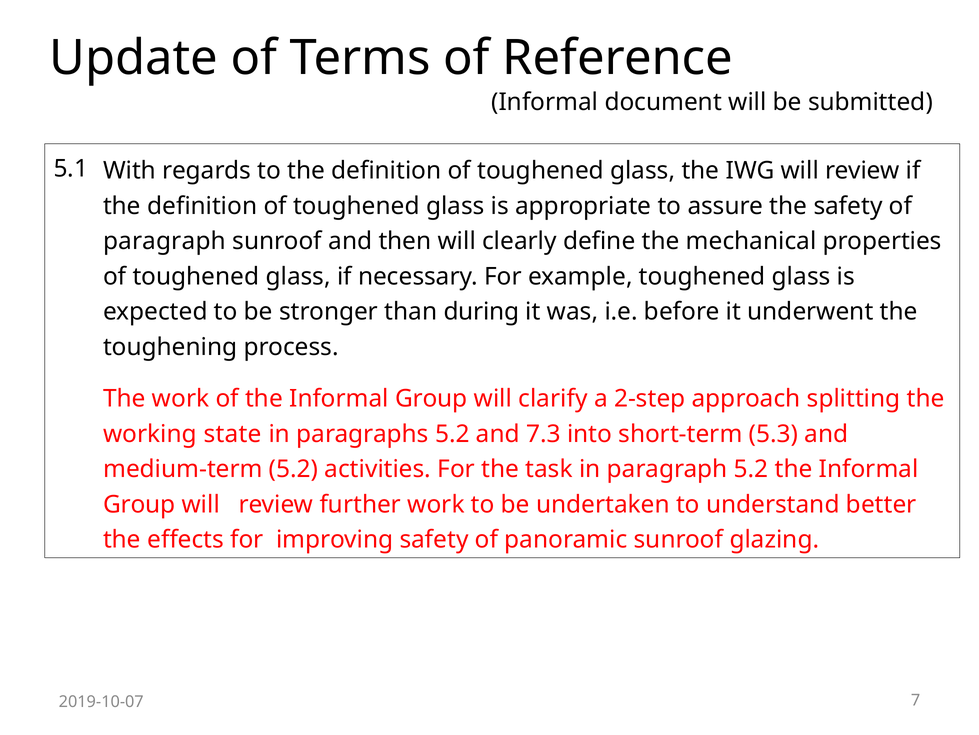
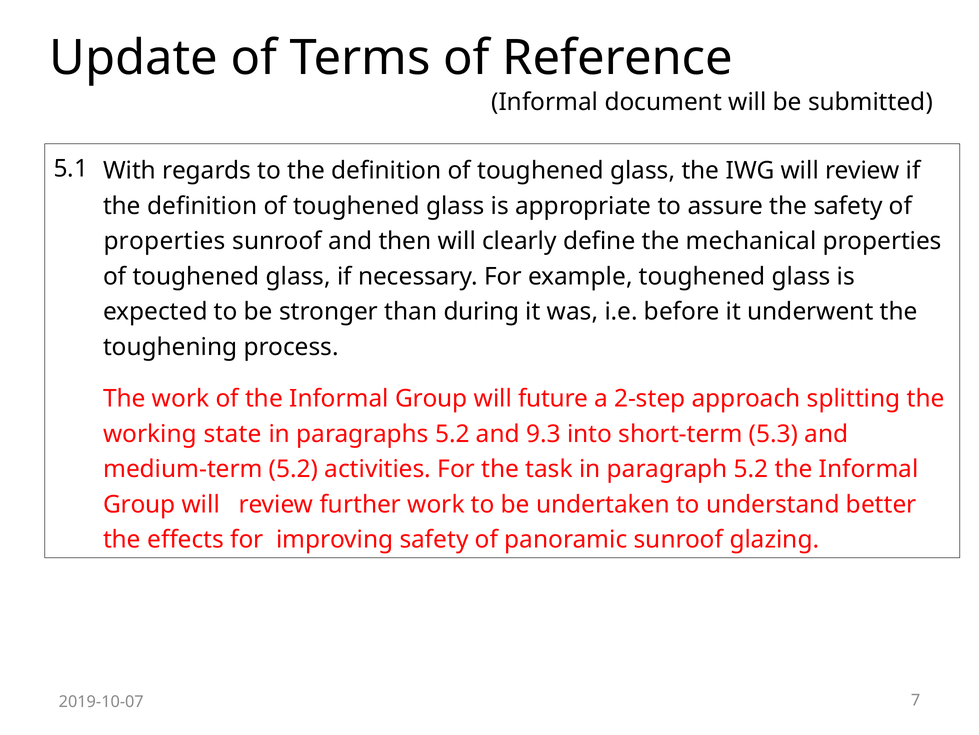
paragraph: paragraph -> properties (164, 241)
clarify: clarify -> future (553, 398)
7.3: 7.3 -> 9.3 (543, 434)
